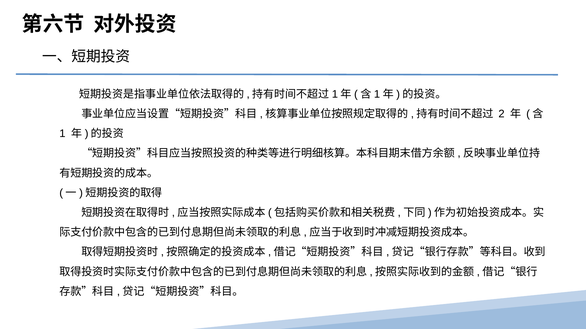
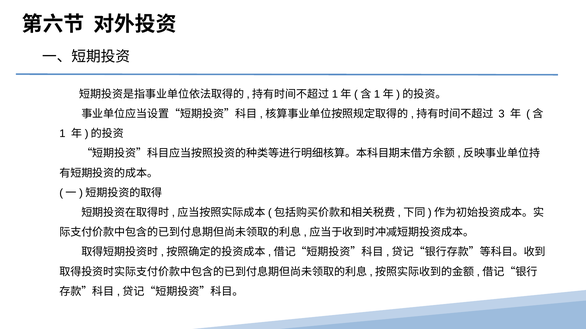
2: 2 -> 3 (502, 114)
